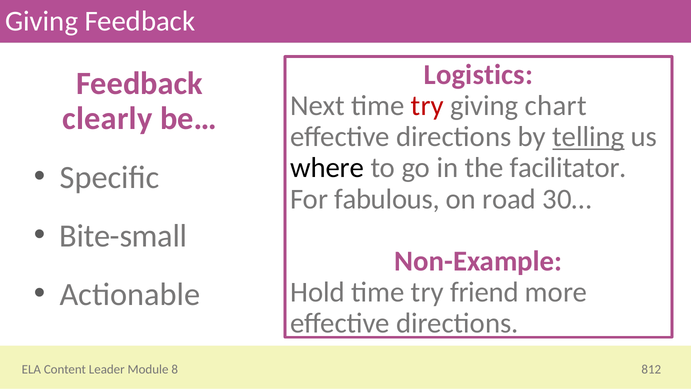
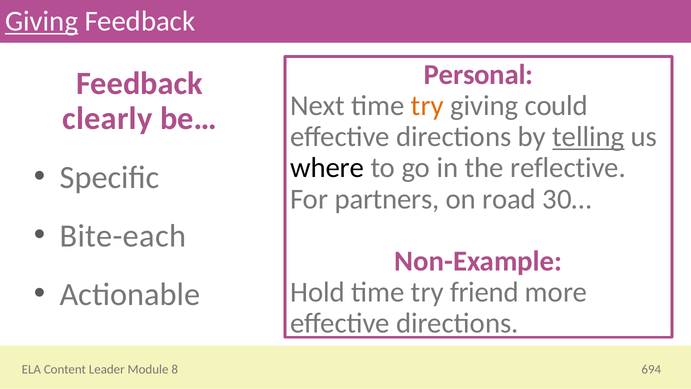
Giving underline: none -> present (42, 21)
Logistics: Logistics -> Personal (479, 74)
try colour: red -> orange (427, 106)
chart: chart -> could (556, 106)
facilitator: facilitator -> reflective (568, 168)
fabulous: fabulous -> partners (387, 199)
Bite-small: Bite-small -> Bite-each (123, 236)
812: 812 -> 694 (651, 369)
